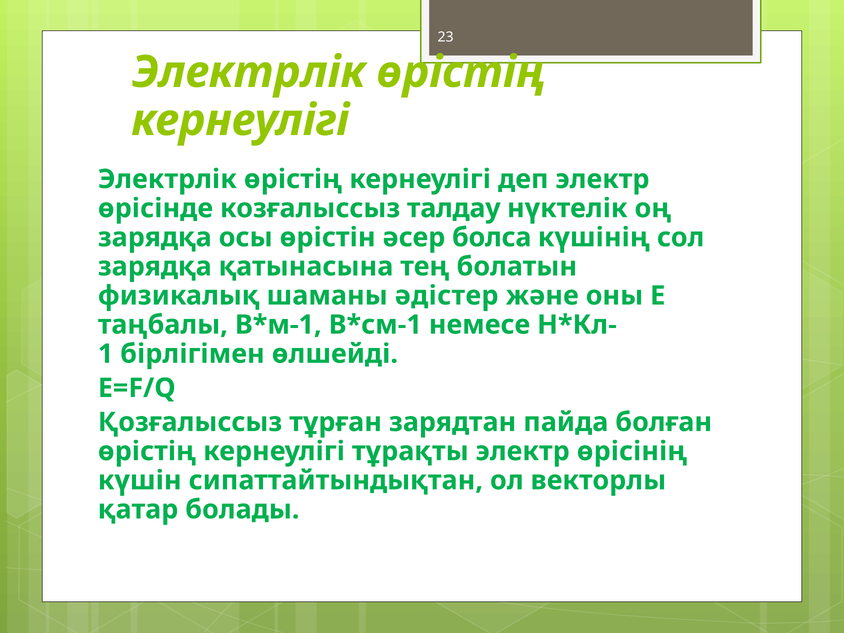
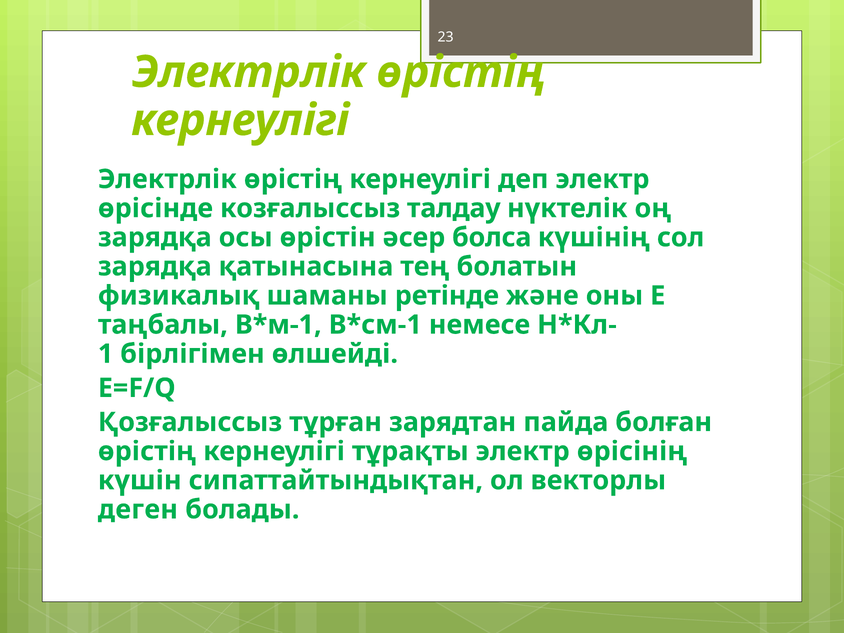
әдістер: әдістер -> ретінде (447, 296)
қатар: қатар -> деген (138, 510)
